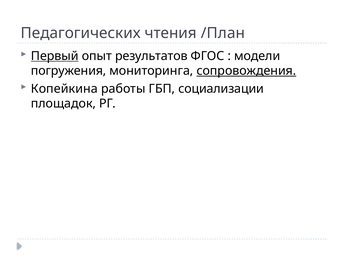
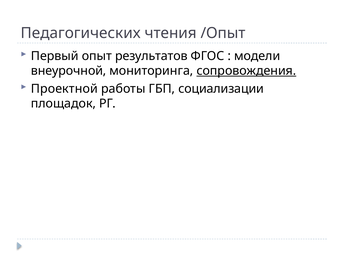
/План: /План -> /Опыт (223, 33)
Первый underline: present -> none (55, 56)
погружения: погружения -> внеурочной (69, 71)
Копейкина: Копейкина -> Проектной (64, 89)
